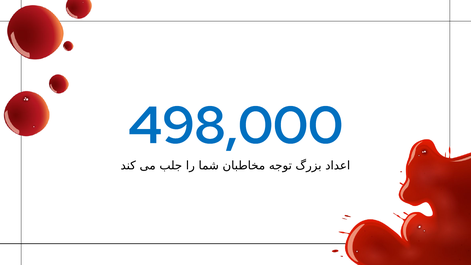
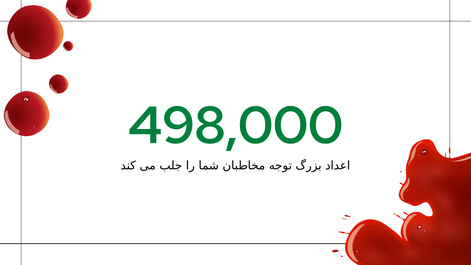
498,000 colour: blue -> green (236, 126)
